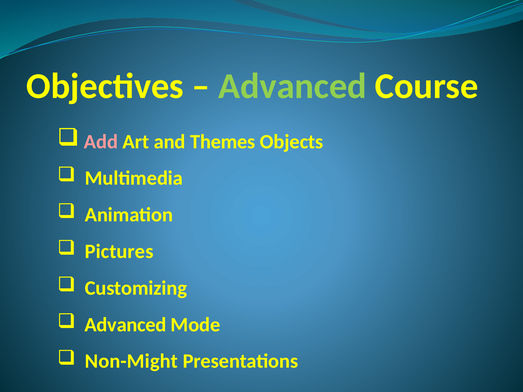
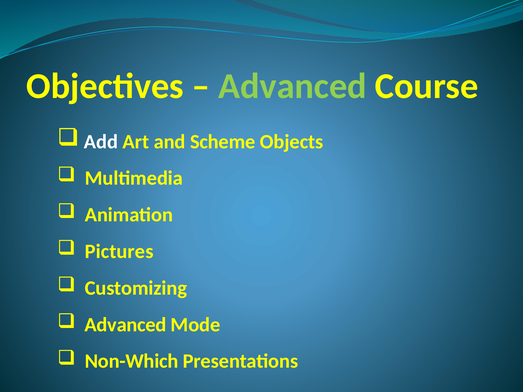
Add colour: pink -> white (101, 142)
Themes: Themes -> Scheme (223, 142)
Non-Might: Non-Might -> Non-Which (132, 362)
